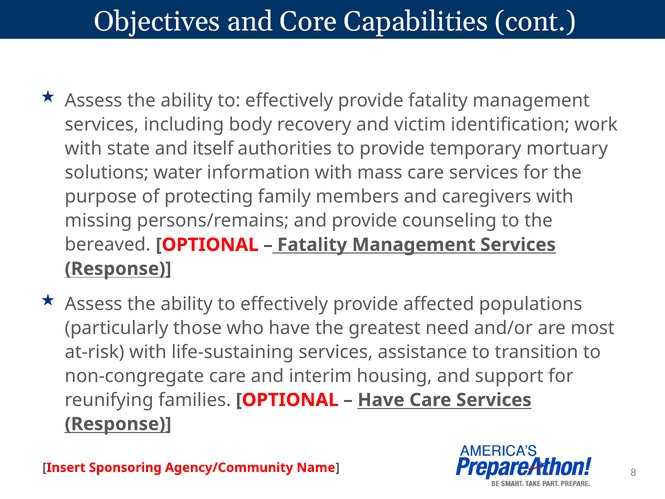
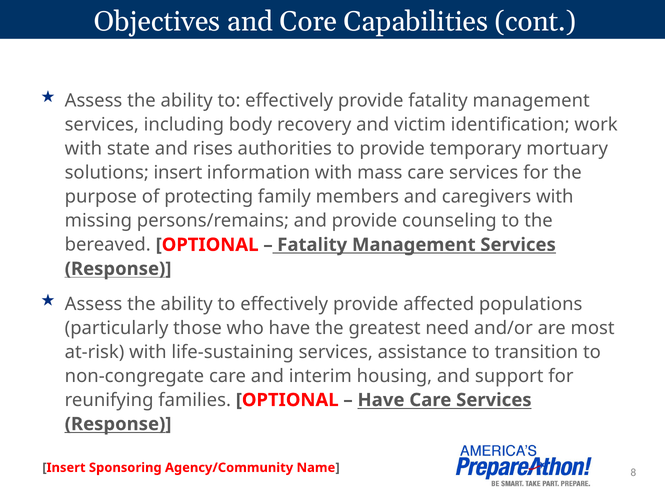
itself: itself -> rises (213, 149)
solutions water: water -> insert (178, 173)
